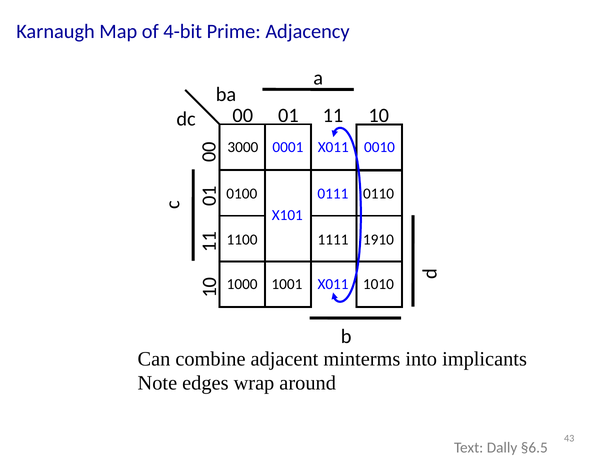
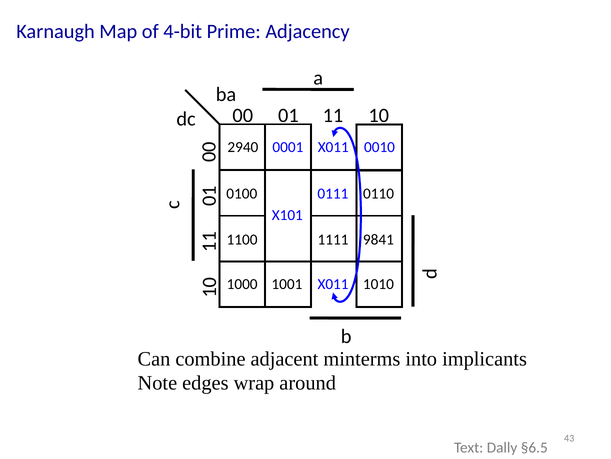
3000: 3000 -> 2940 (243, 147)
1910: 1910 -> 9841 (378, 239)
